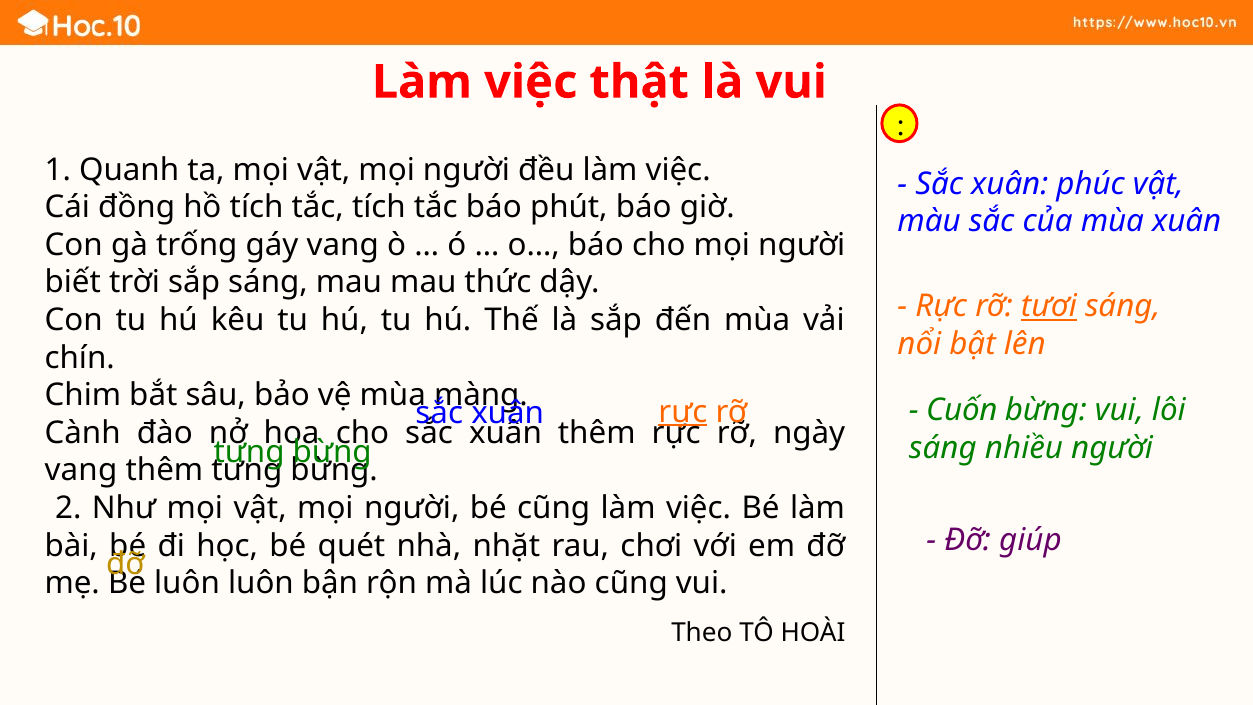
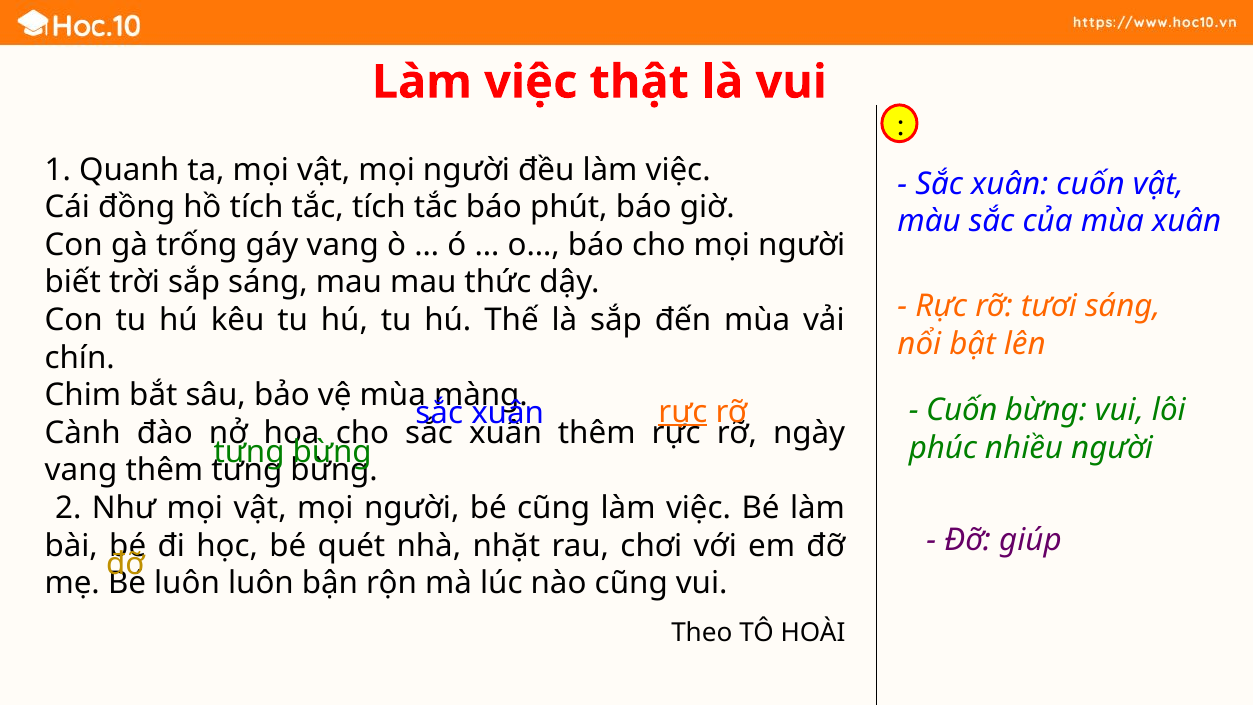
xuân phúc: phúc -> cuốn (1091, 184)
tươi underline: present -> none (1049, 306)
sáng: sáng -> phúc (943, 448)
